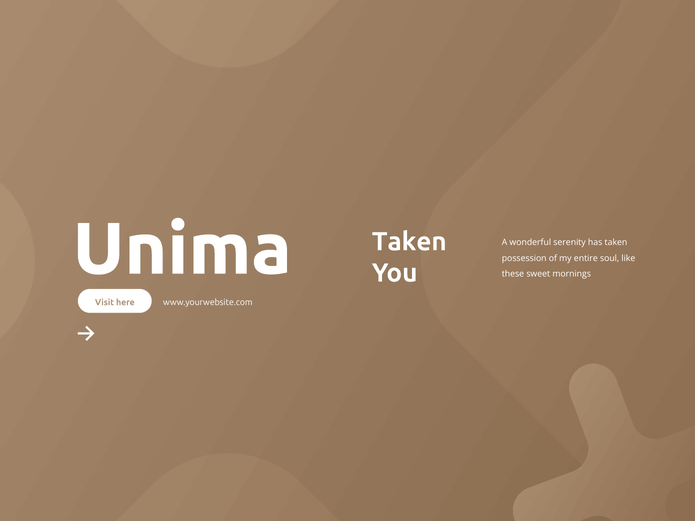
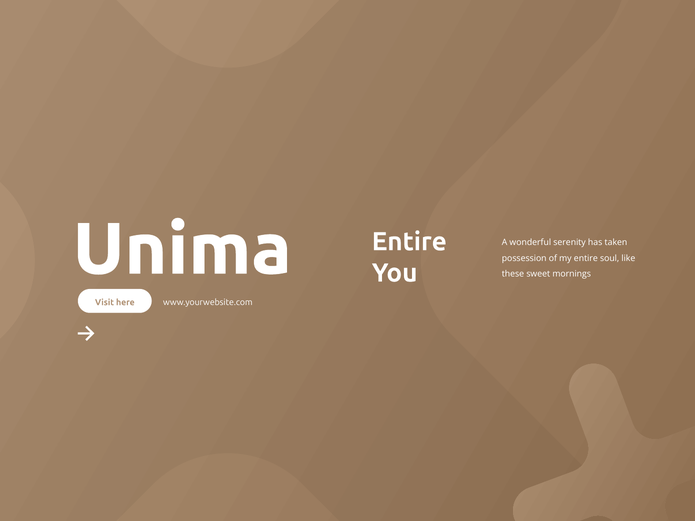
Taken: Taken -> Entire (409, 242)
